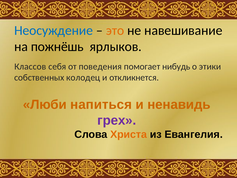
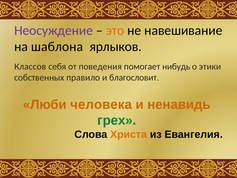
Неосуждение colour: blue -> purple (54, 30)
пожнёшь: пожнёшь -> шаблона (57, 47)
колодец: колодец -> правило (83, 77)
откликнется: откликнется -> благословит (134, 77)
напиться: напиться -> человека (101, 104)
грех colour: purple -> green (117, 120)
